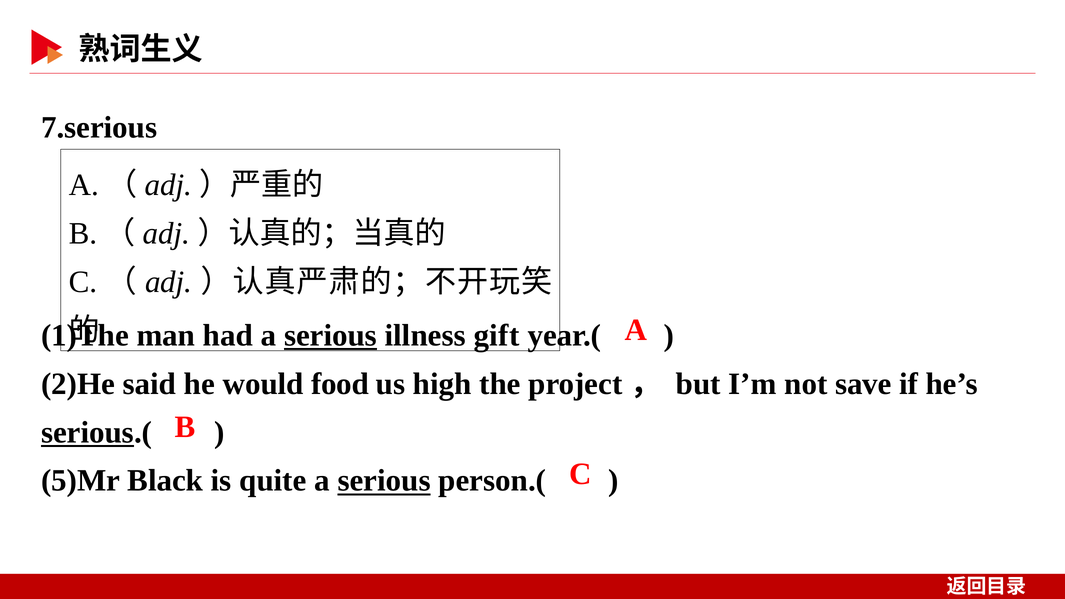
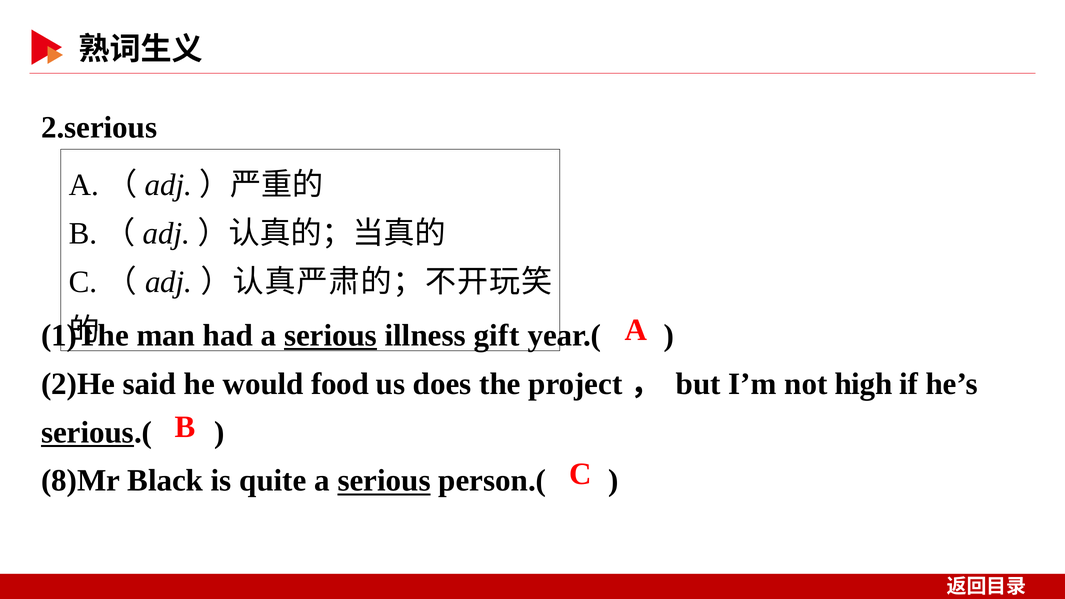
7.serious: 7.serious -> 2.serious (99, 127)
high: high -> does (442, 384)
save: save -> high (863, 384)
5)Mr: 5)Mr -> 8)Mr (81, 481)
